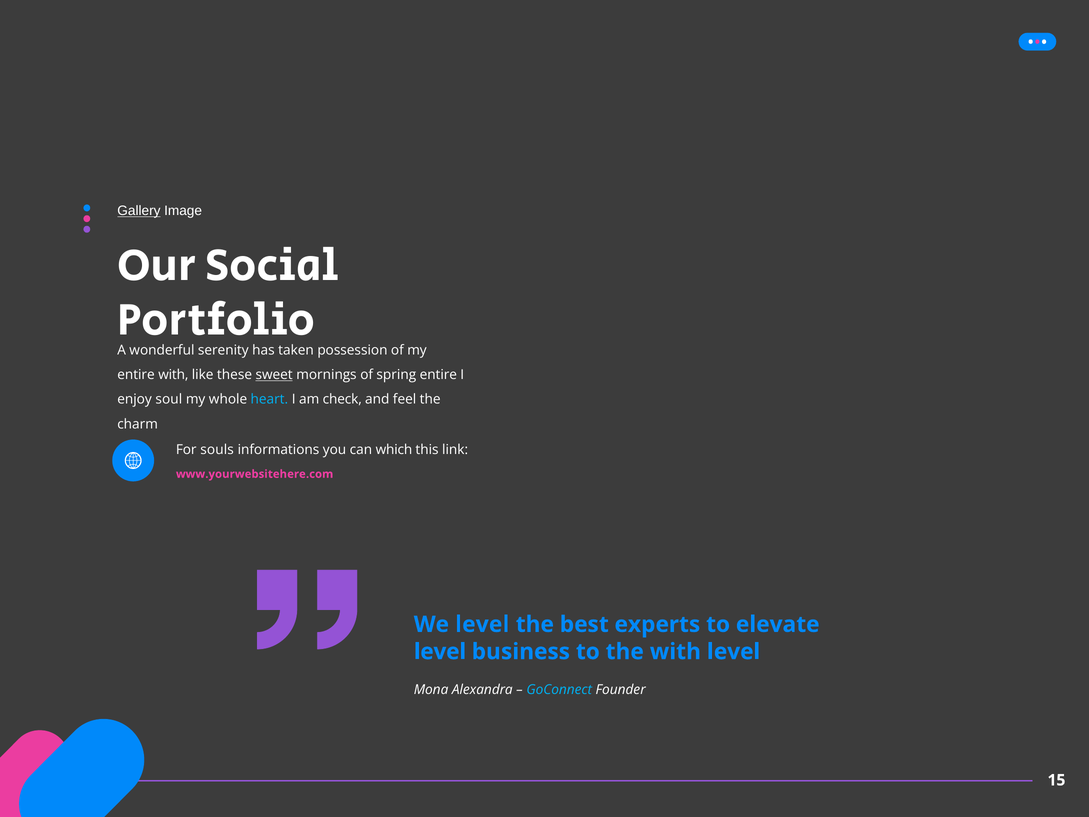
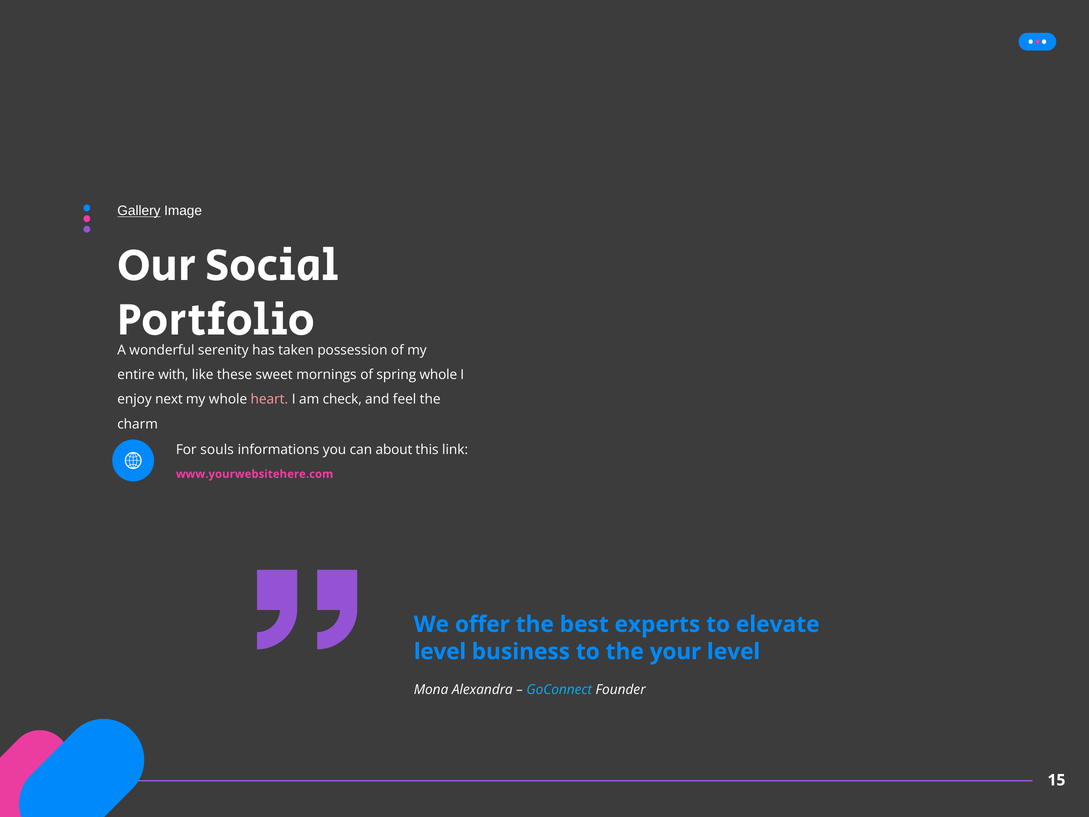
sweet underline: present -> none (274, 375)
spring entire: entire -> whole (438, 375)
soul: soul -> next (169, 399)
heart colour: light blue -> pink (269, 399)
which: which -> about (394, 450)
We level: level -> offer (482, 624)
the with: with -> your (676, 651)
